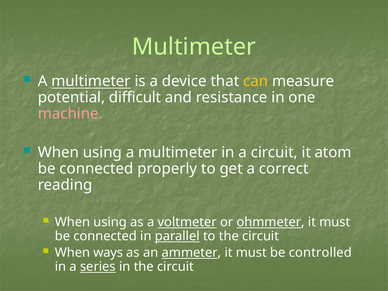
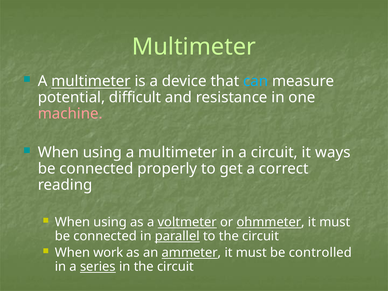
can colour: yellow -> light blue (256, 81)
atom: atom -> ways (333, 152)
ways: ways -> work (108, 253)
